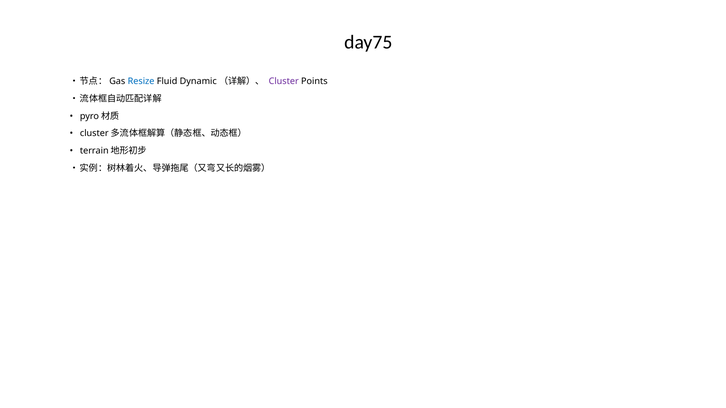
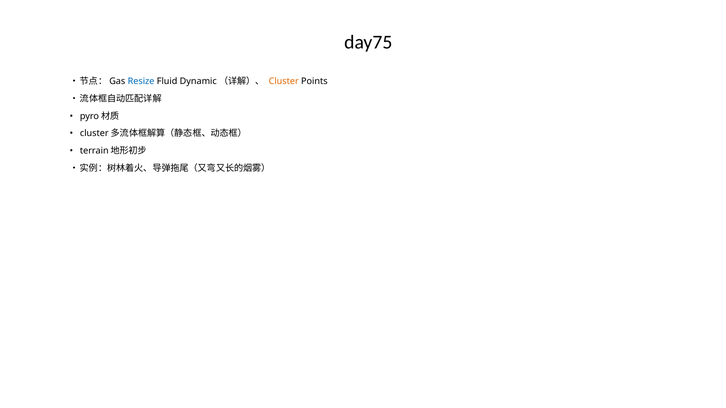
Cluster colour: purple -> orange (284, 81)
